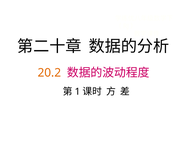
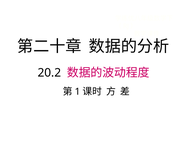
20.2 colour: orange -> black (49, 73)
